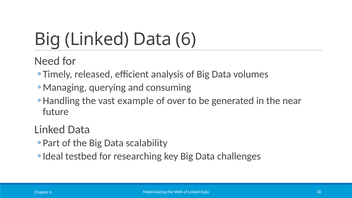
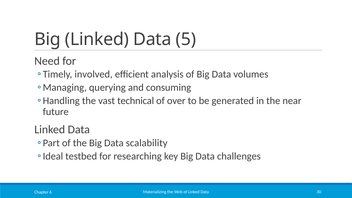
Data 6: 6 -> 5 (186, 39)
released: released -> involved (94, 74)
example: example -> technical (136, 101)
